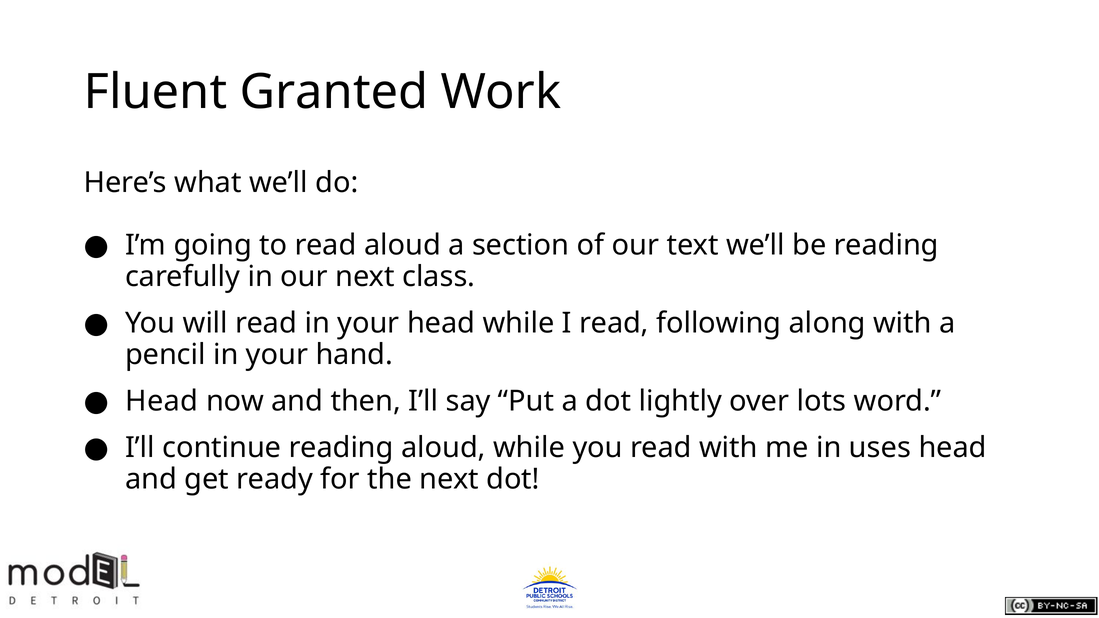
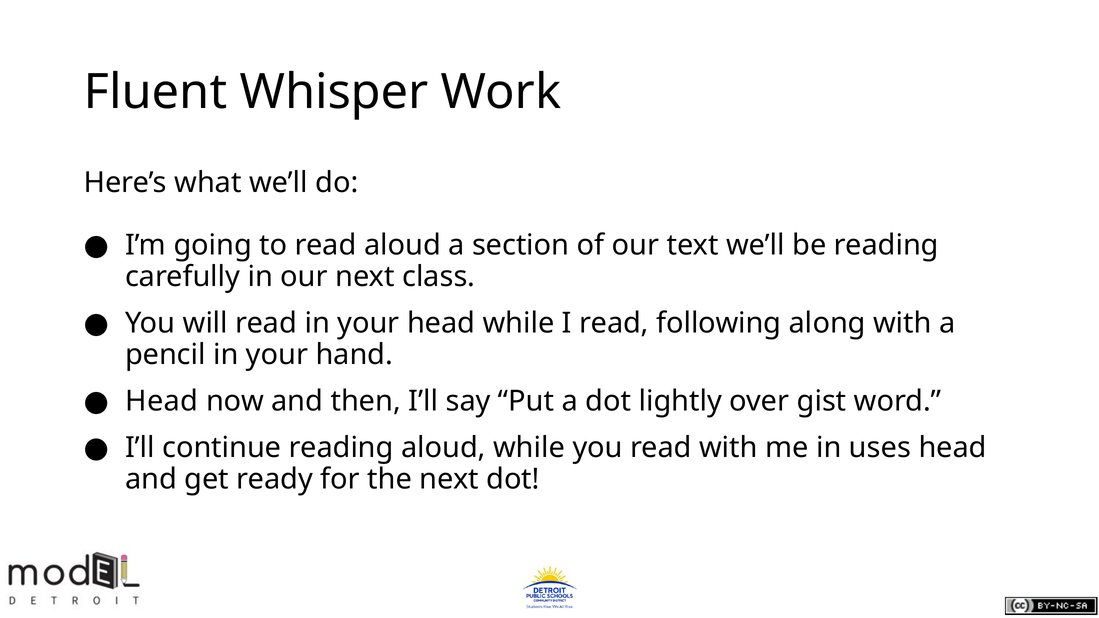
Granted: Granted -> Whisper (334, 92)
lots: lots -> gist (822, 401)
